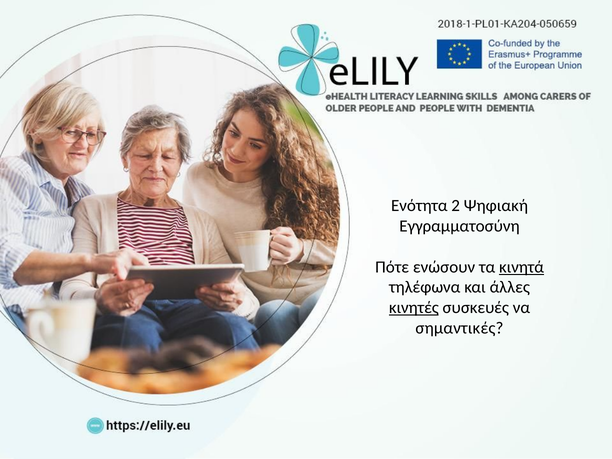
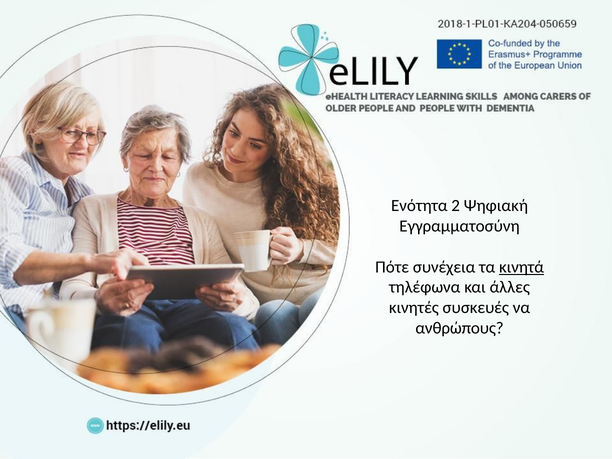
ενώσουν: ενώσουν -> συνέχεια (444, 267)
κινητές underline: present -> none (414, 308)
σημαντικές: σημαντικές -> ανθρώπους (460, 328)
